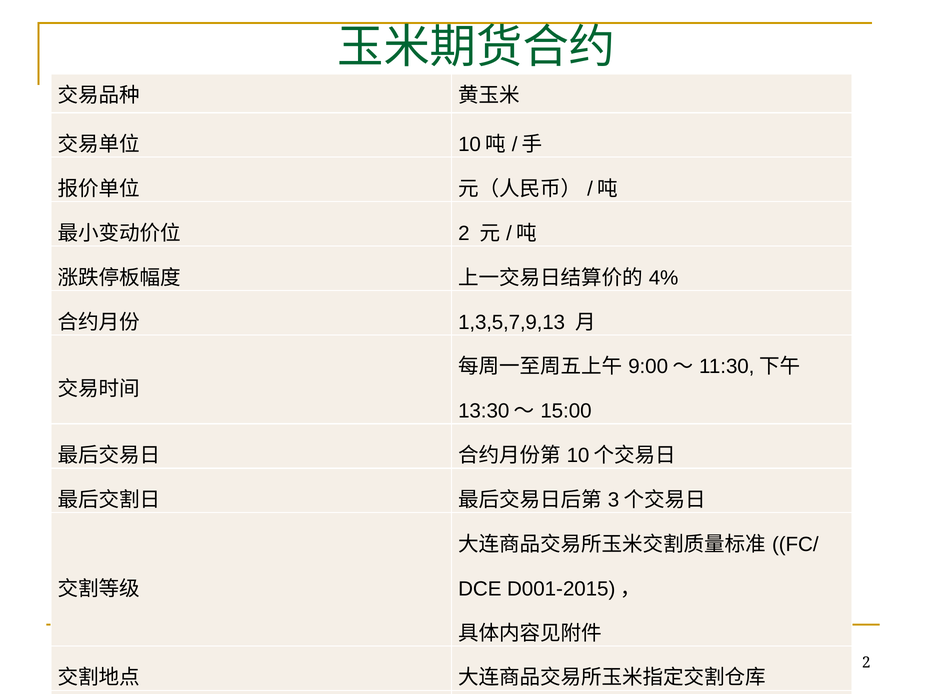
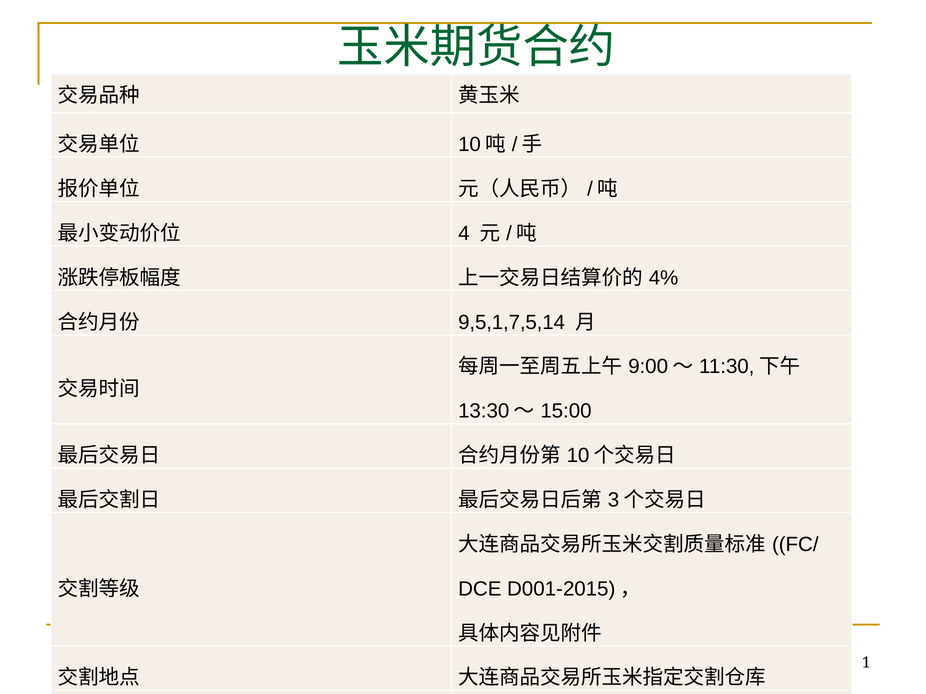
2: 2 -> 4 (464, 234)
1,3,5,7,9,13: 1,3,5,7,9,13 -> 9,5,1,7,5,14 (512, 322)
2: 2 -> 1 (866, 663)
